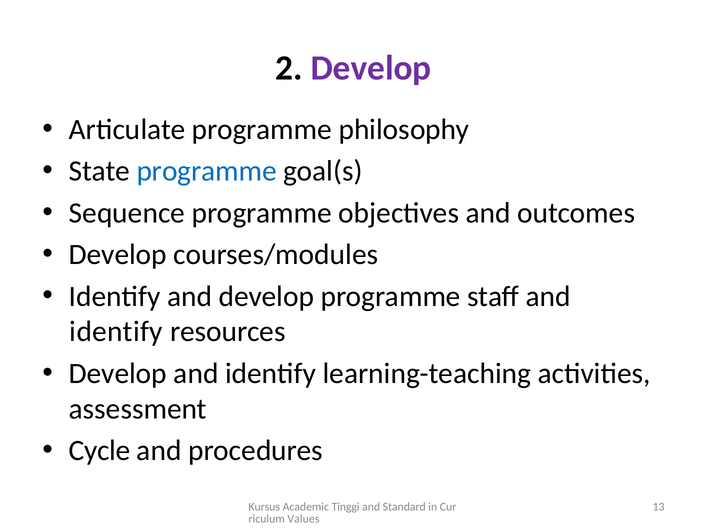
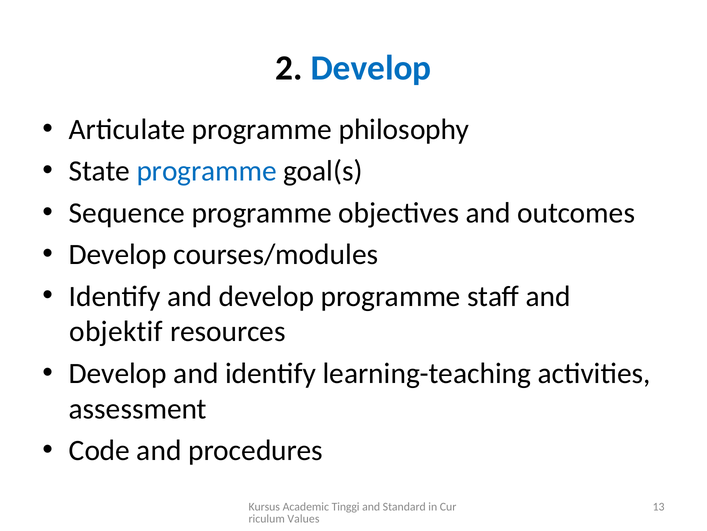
Develop colour: purple -> blue (371, 68)
identify: identify -> objektif (116, 331)
Cycle: Cycle -> Code (99, 450)
